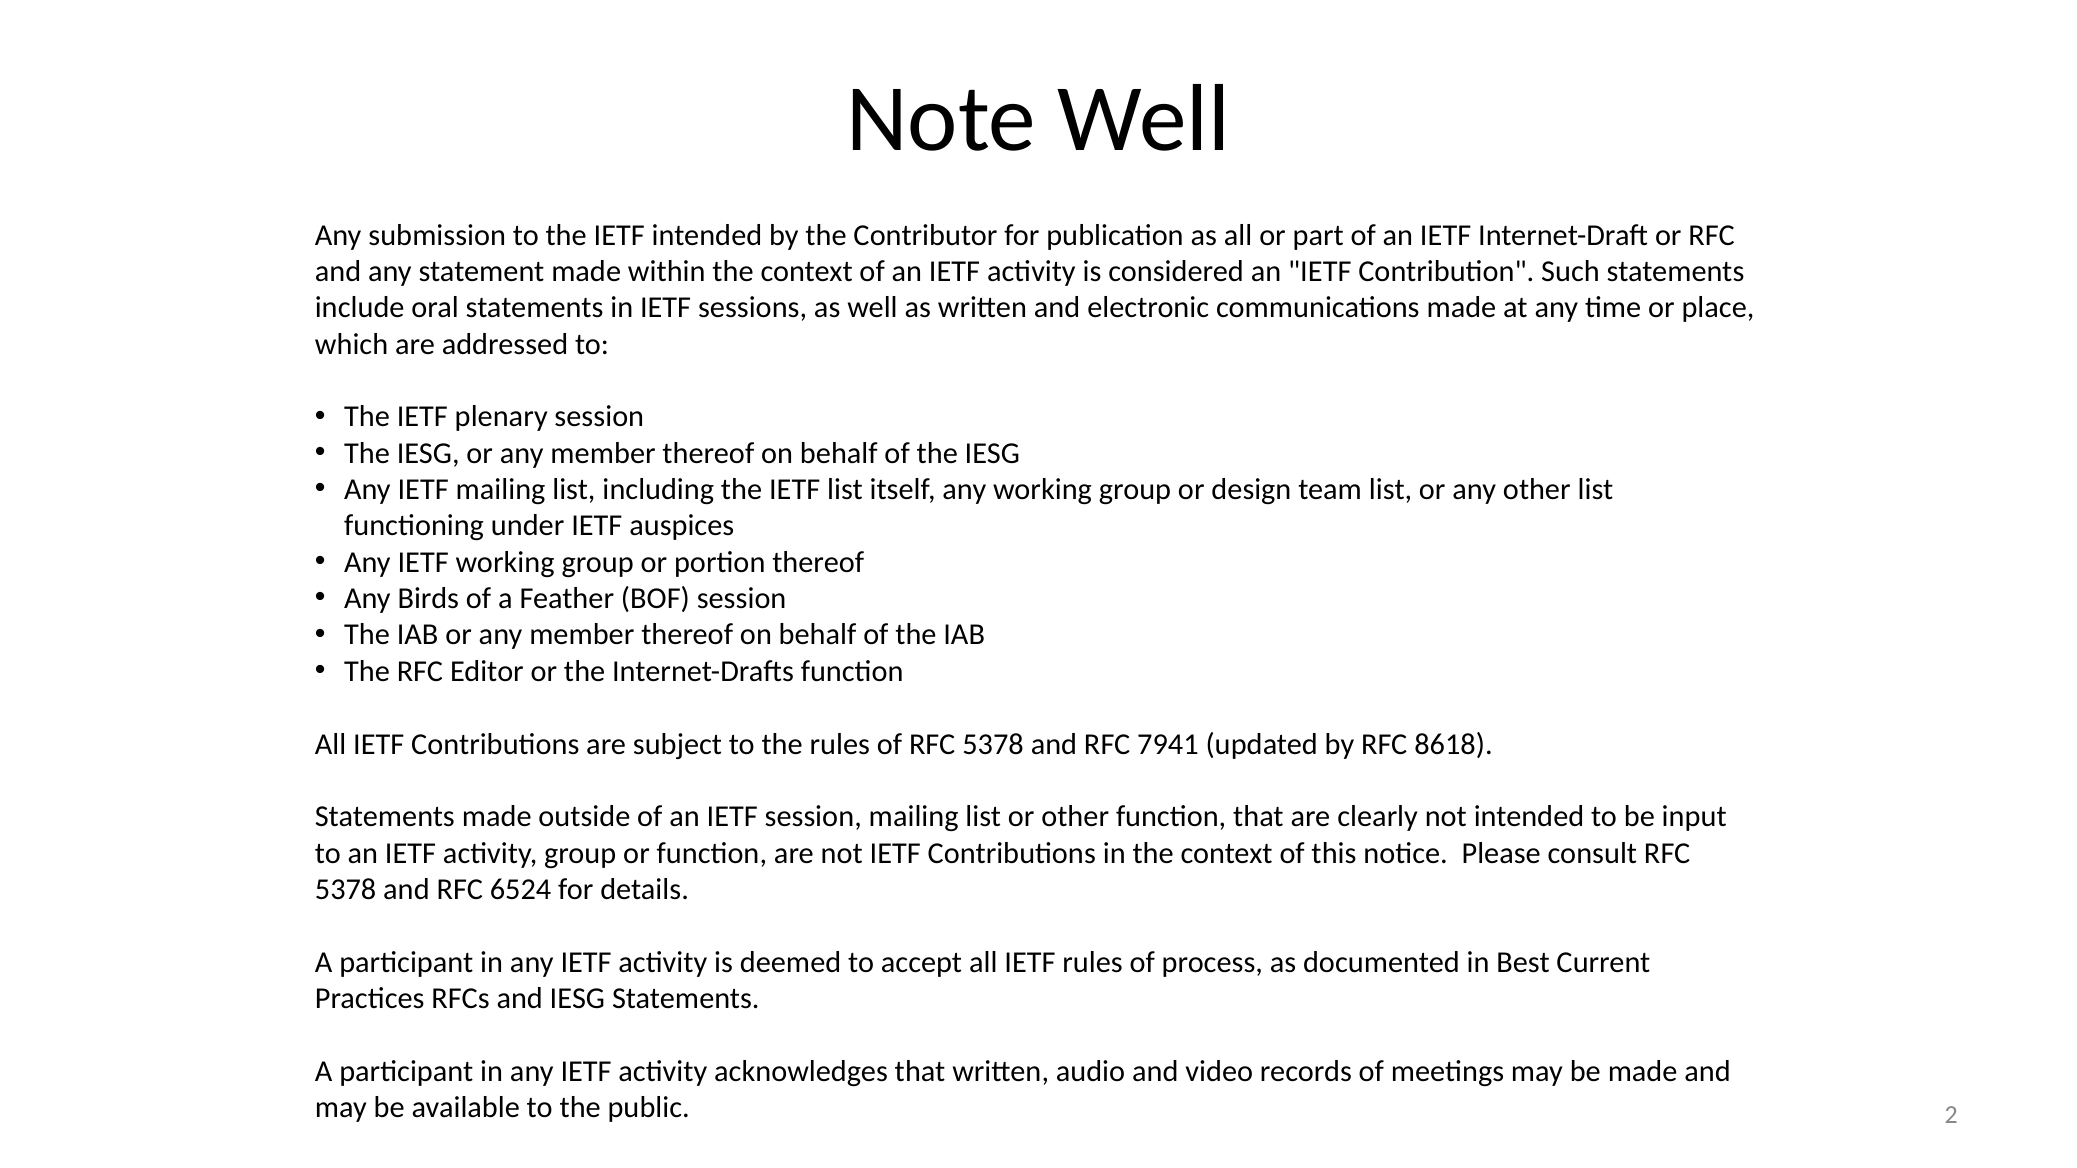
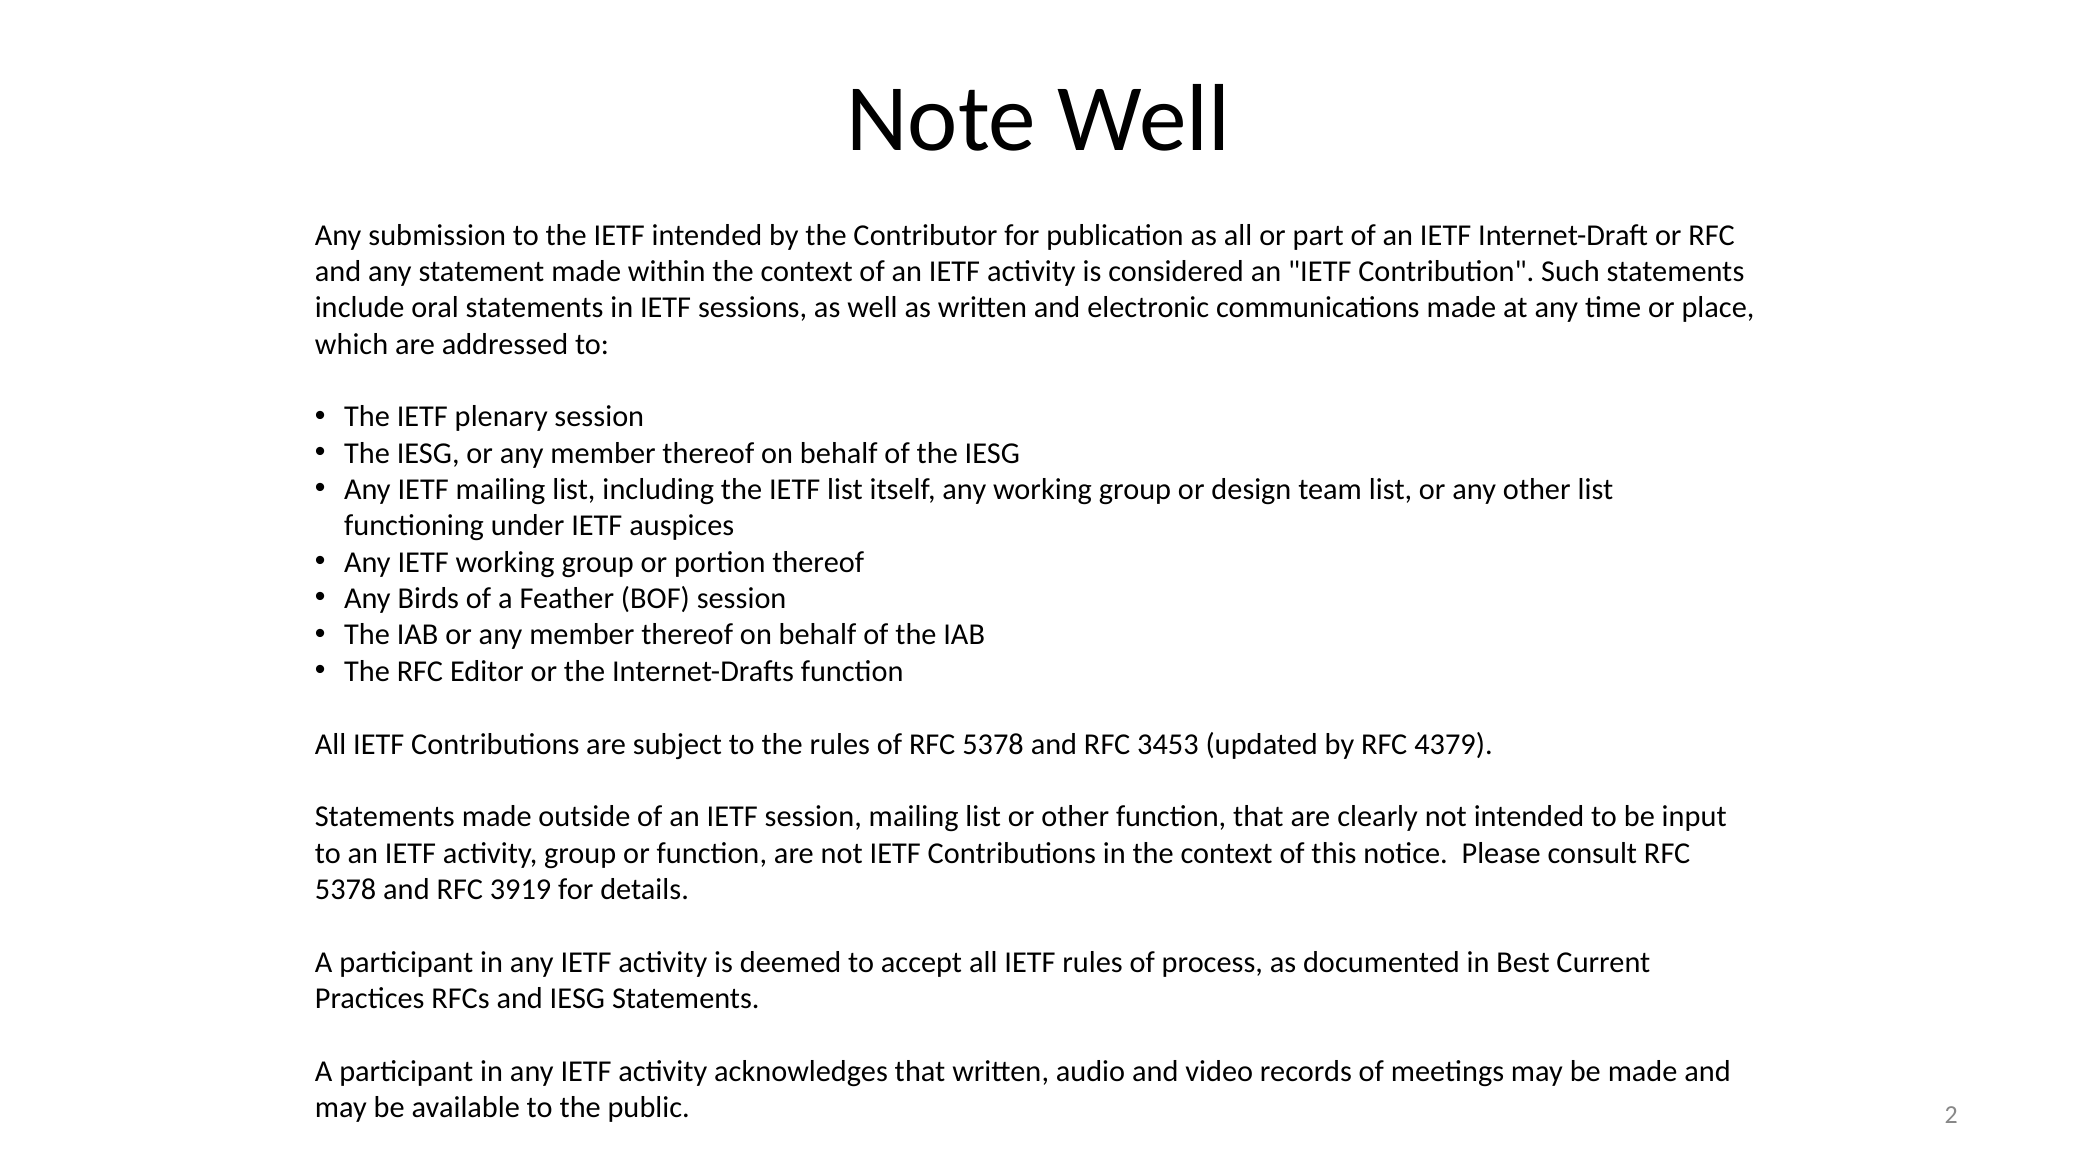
7941: 7941 -> 3453 (1168, 744)
8618: 8618 -> 4379 (1453, 744)
6524: 6524 -> 3919 (521, 890)
